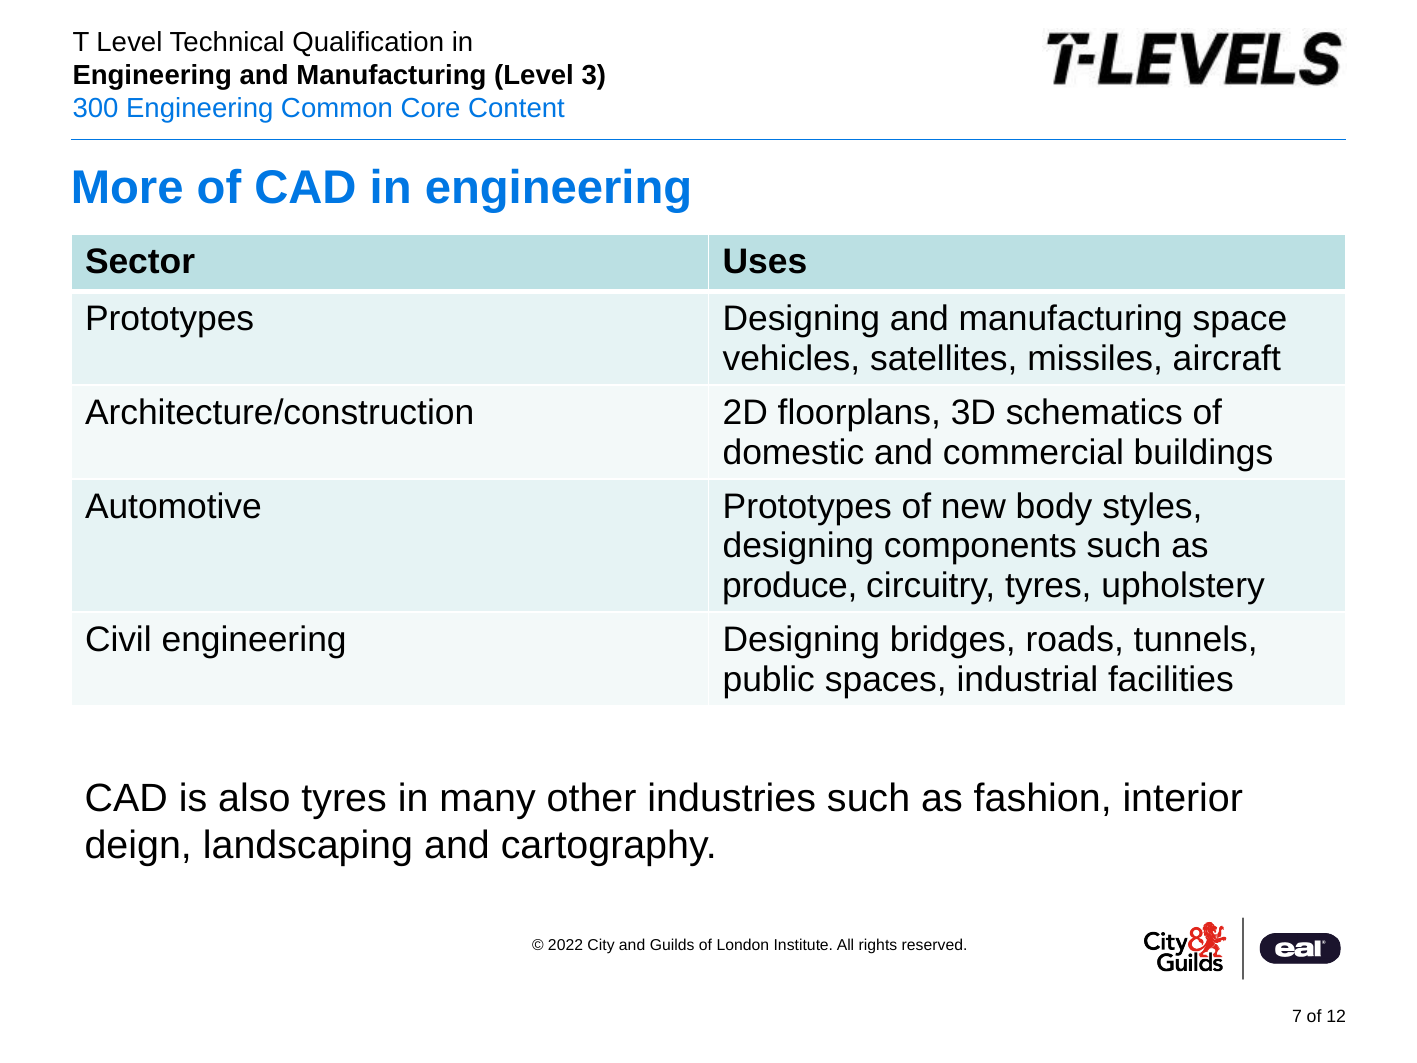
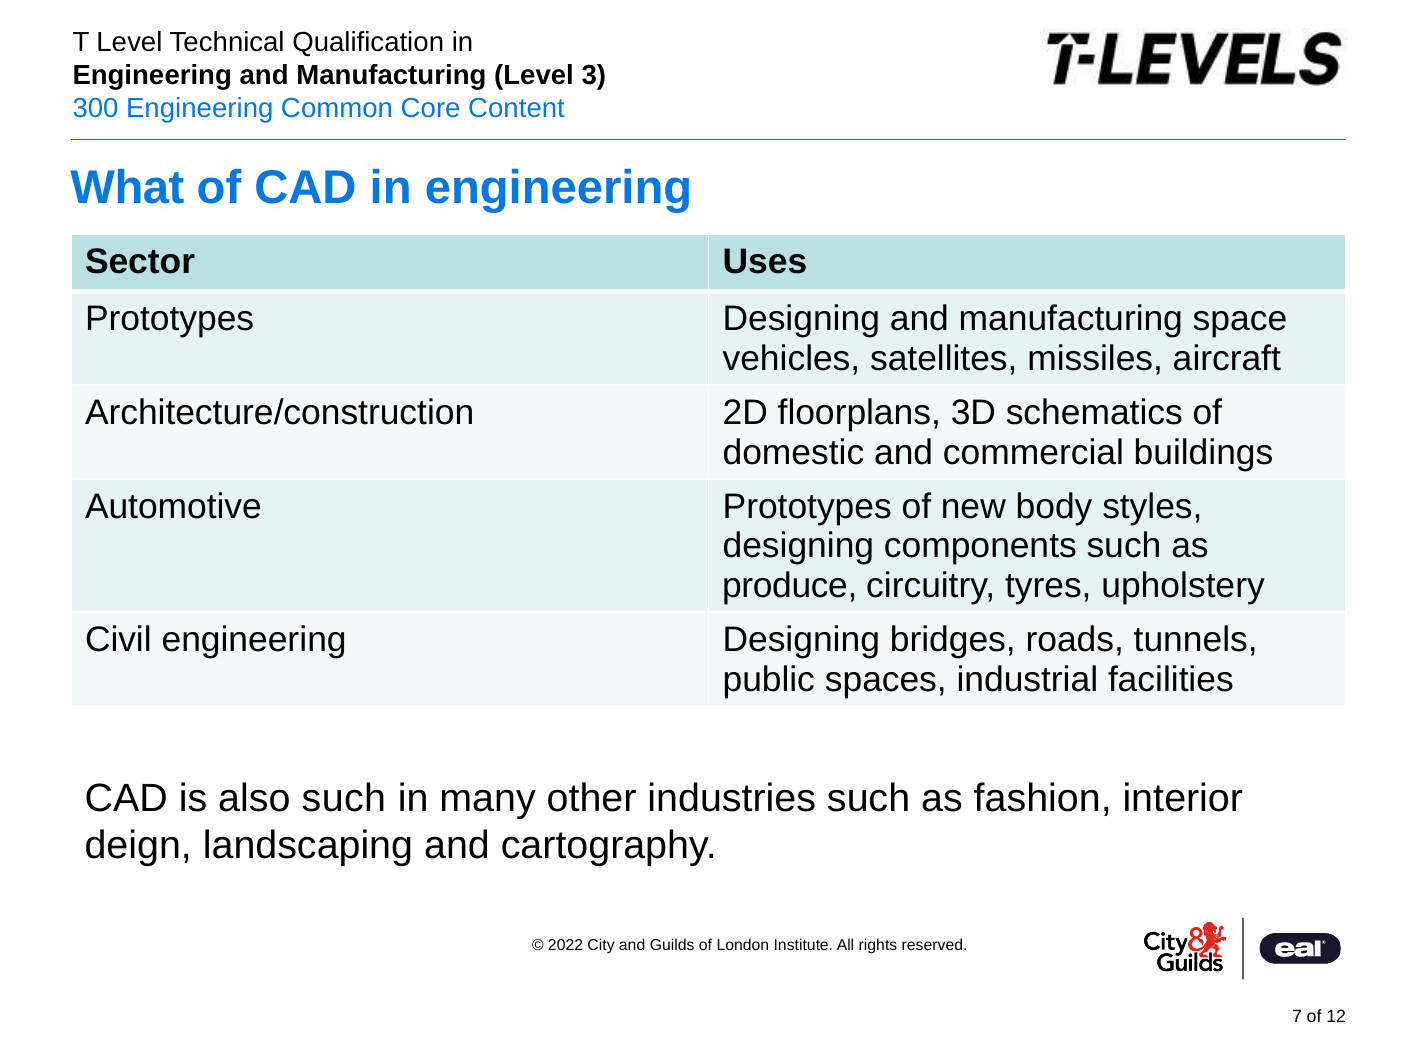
More: More -> What (127, 188)
also tyres: tyres -> such (344, 798)
